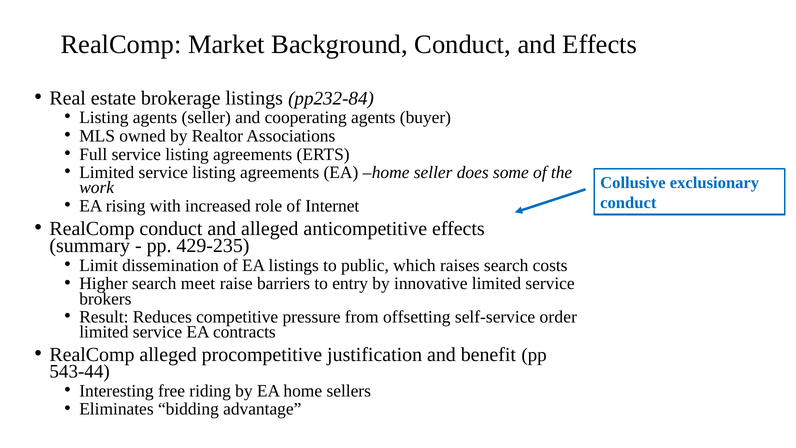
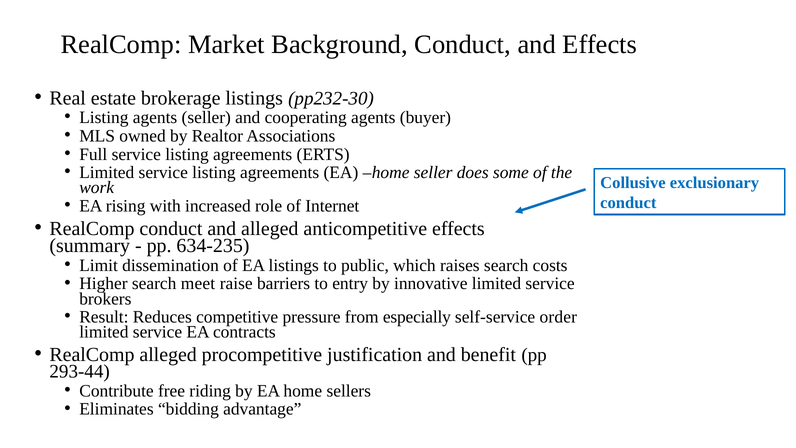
pp232-84: pp232-84 -> pp232-30 (331, 98)
429-235: 429-235 -> 634-235 (213, 246)
offsetting: offsetting -> especially (417, 317)
543-44: 543-44 -> 293-44 (80, 371)
Interesting: Interesting -> Contribute (116, 391)
